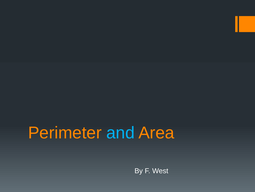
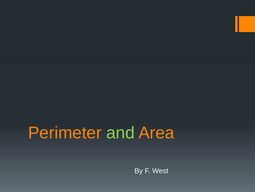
and colour: light blue -> light green (121, 132)
